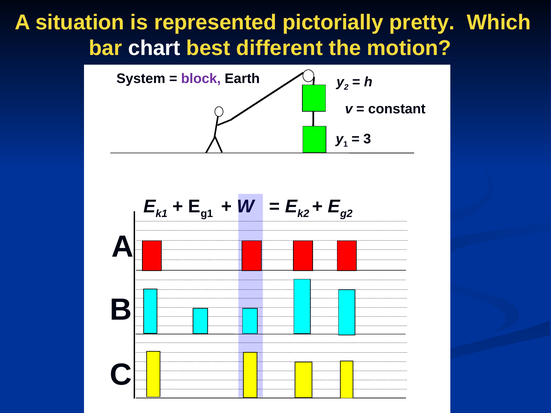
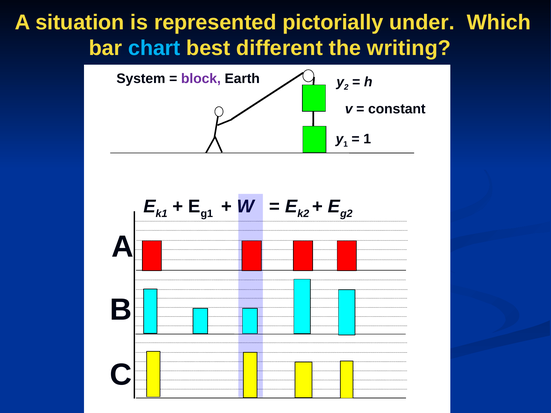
pretty: pretty -> under (422, 22)
chart colour: white -> light blue (154, 48)
motion: motion -> writing (409, 48)
3: 3 -> 1 (367, 139)
